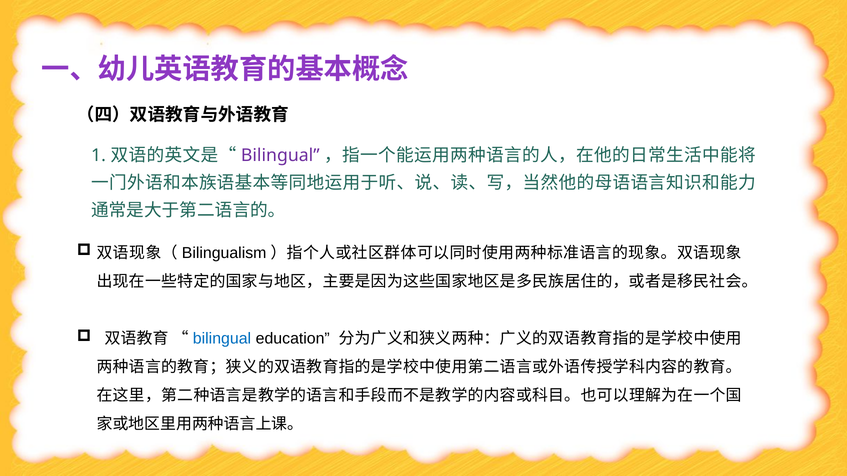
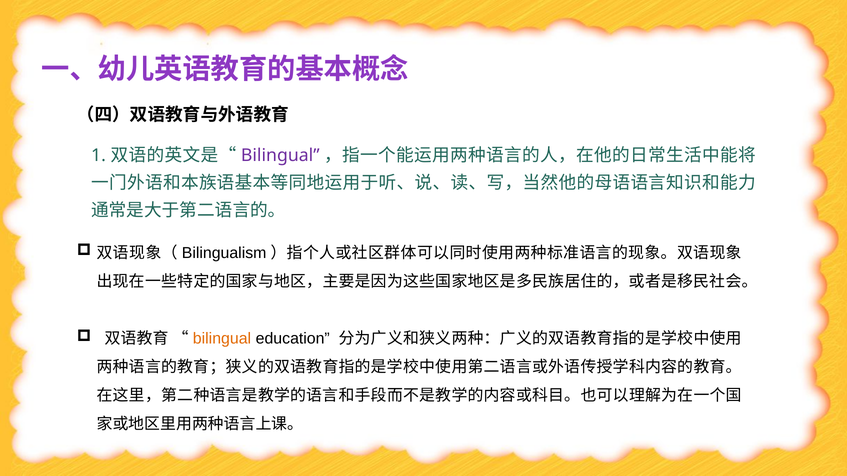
bilingual colour: blue -> orange (222, 339)
